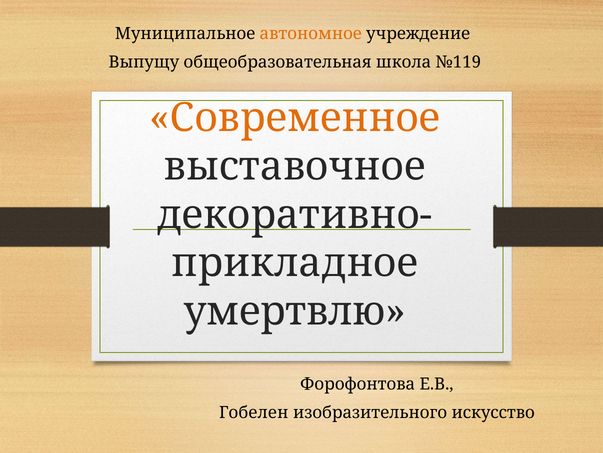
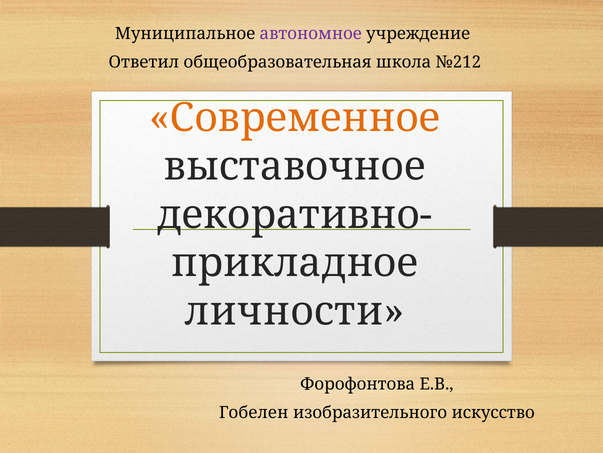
автономное colour: orange -> purple (311, 34)
Выпущу: Выпущу -> Ответил (144, 62)
№119: №119 -> №212 (458, 62)
умертвлю: умертвлю -> личности (295, 311)
